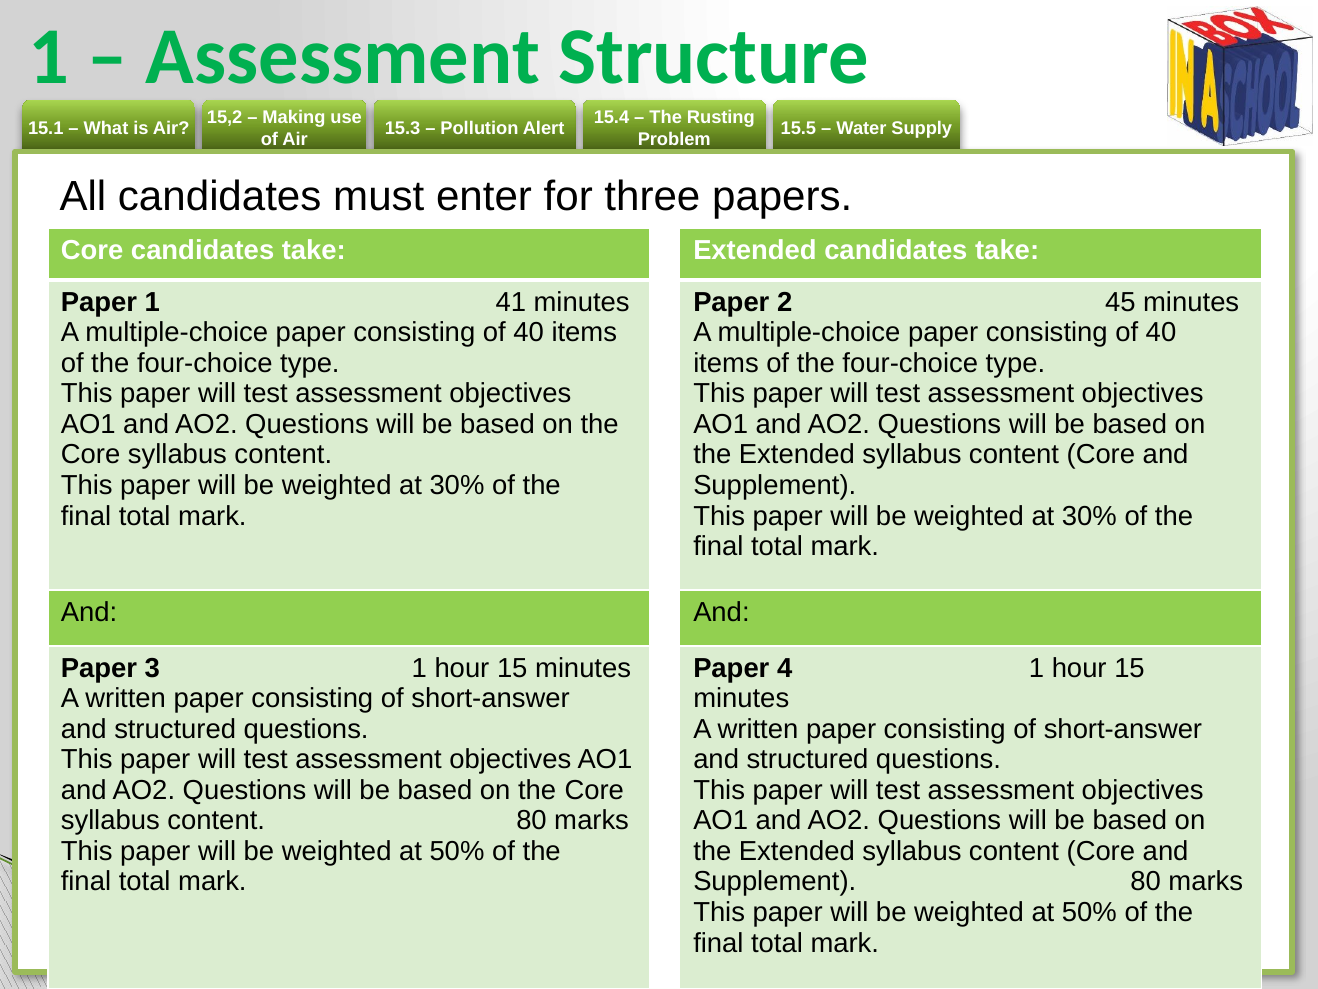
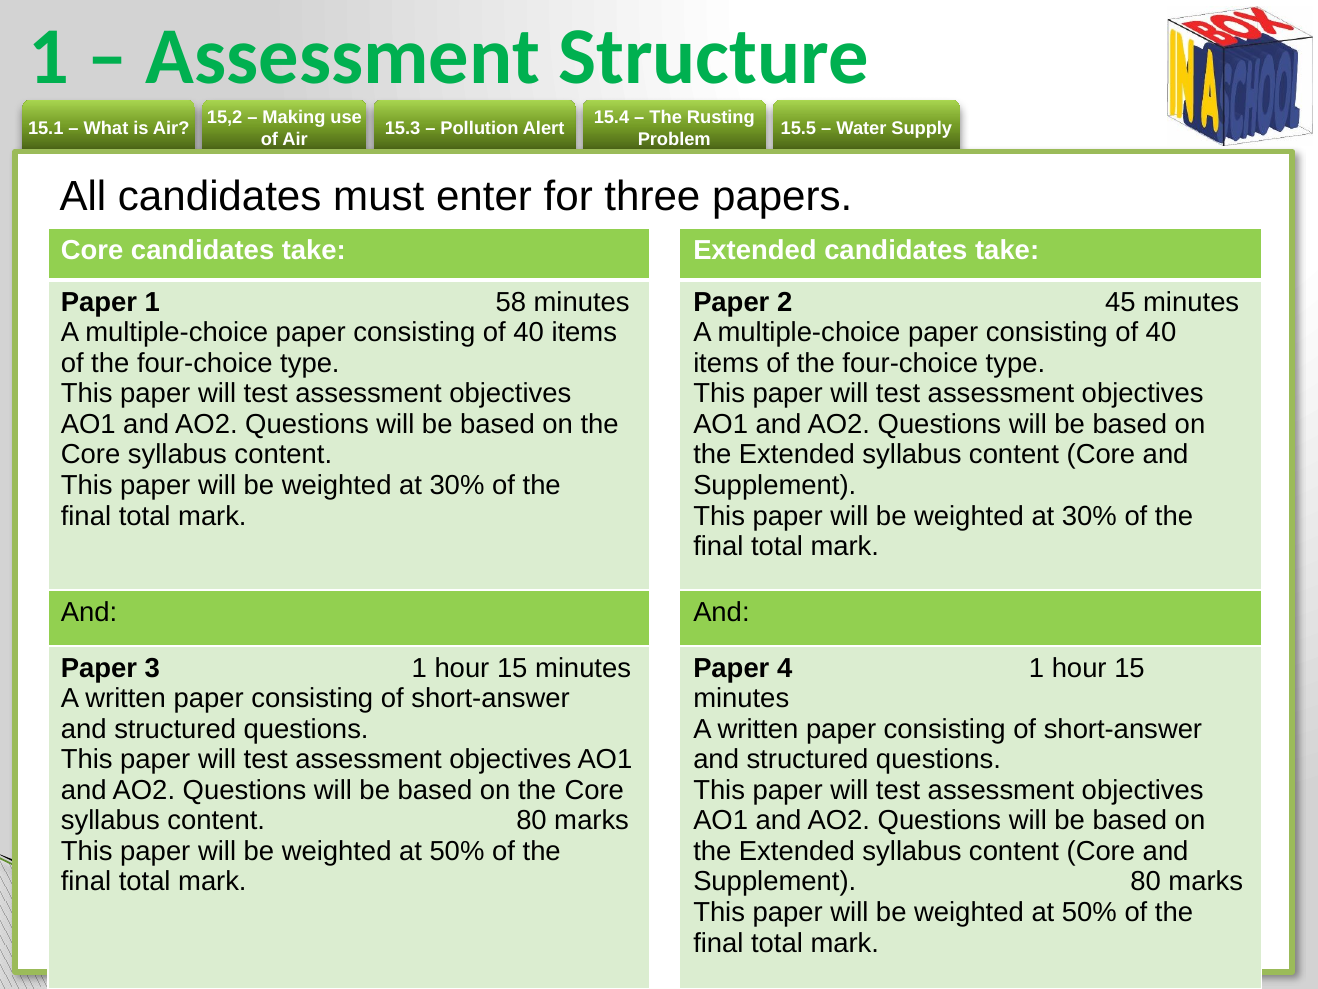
41: 41 -> 58 (511, 302)
